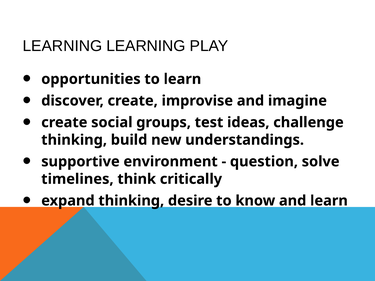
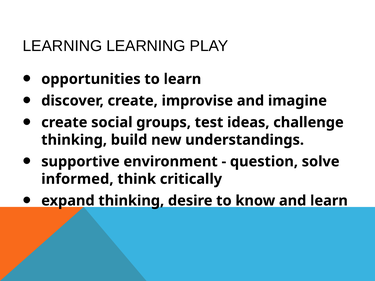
timelines: timelines -> informed (77, 179)
